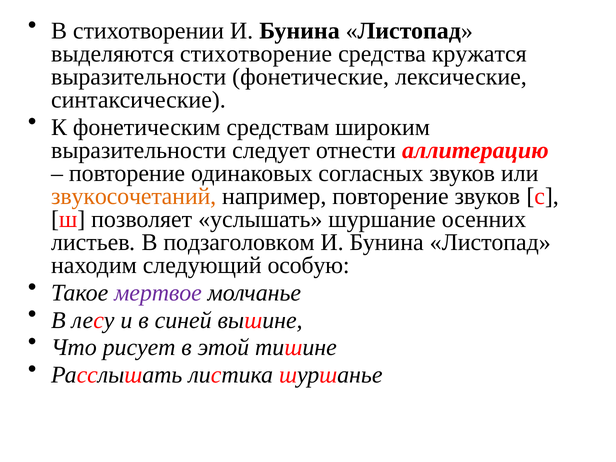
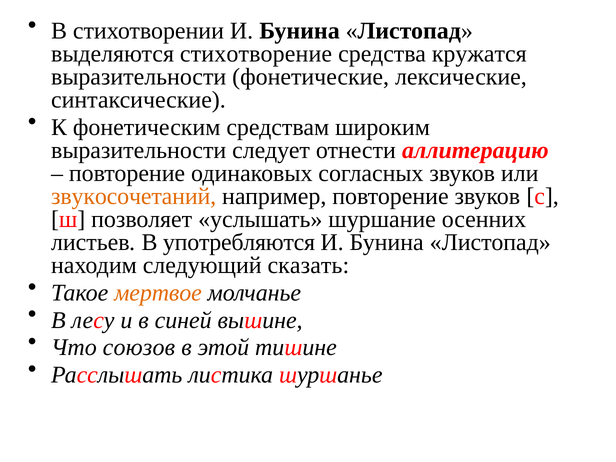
подзаголовком: подзаголовком -> употребляются (239, 242)
особую: особую -> сказать (308, 265)
мертвое colour: purple -> orange (158, 293)
рисует: рисует -> союзов (139, 348)
